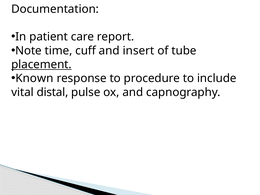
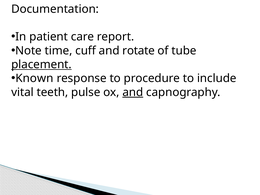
insert: insert -> rotate (139, 51)
distal: distal -> teeth (52, 92)
and underline: none -> present (133, 92)
